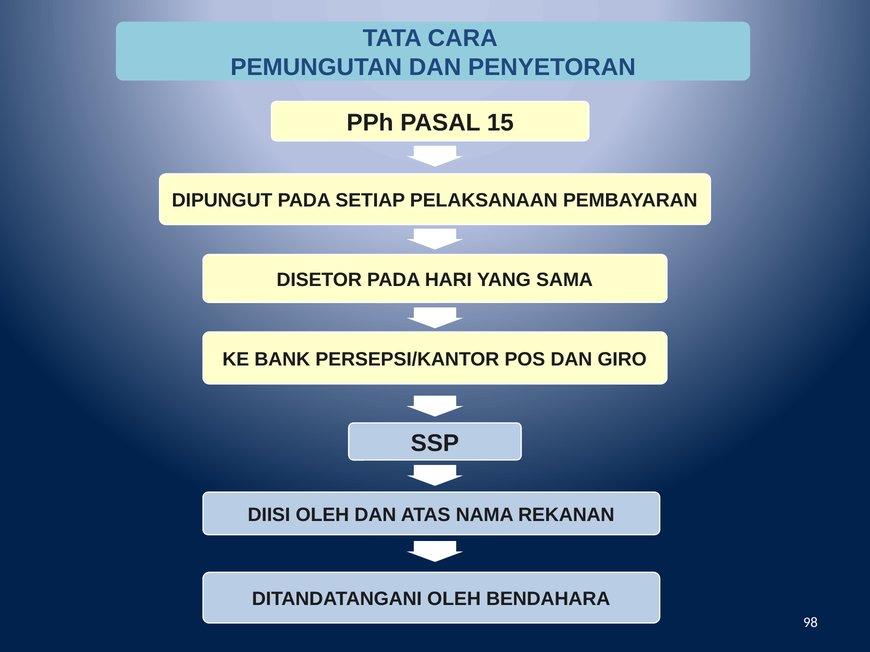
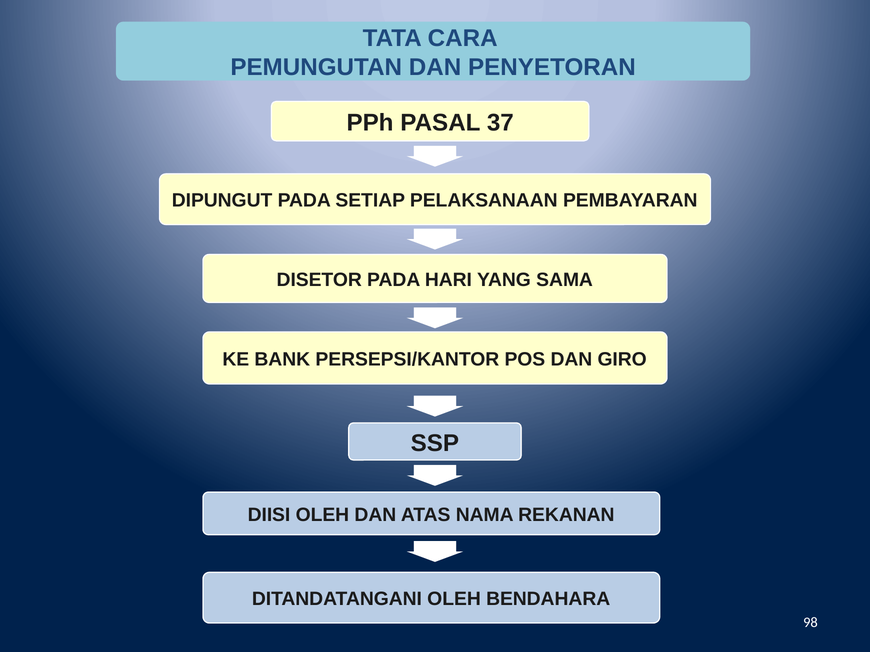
15: 15 -> 37 (500, 123)
